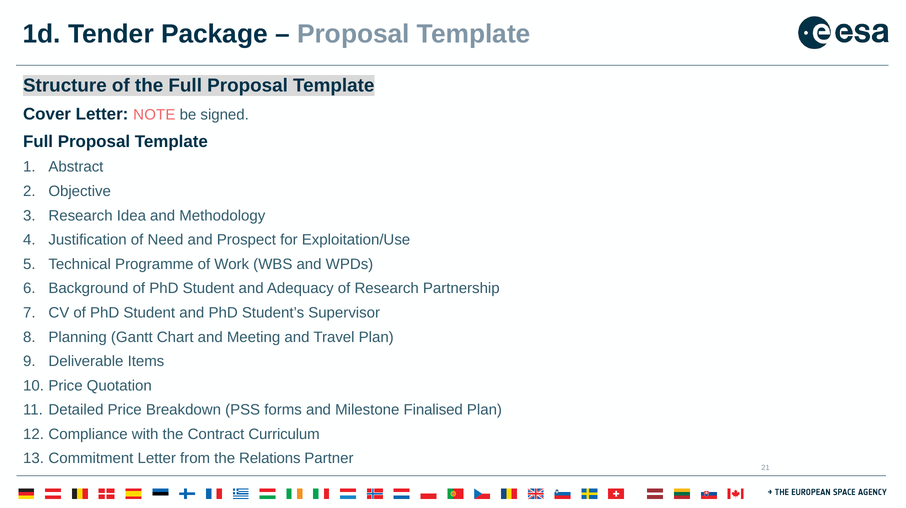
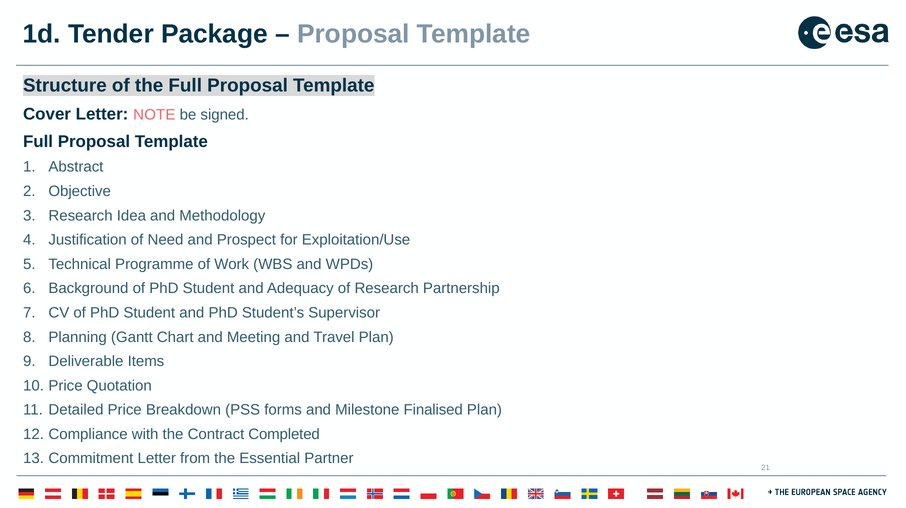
Curriculum: Curriculum -> Completed (284, 434)
Relations: Relations -> Essential (270, 459)
